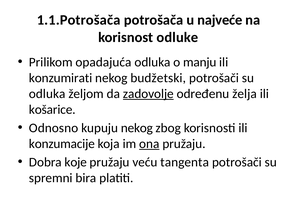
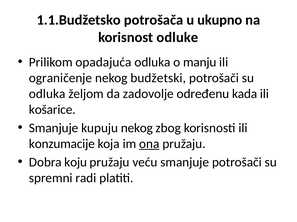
1.1.Potrošača: 1.1.Potrošača -> 1.1.Budžetsko (79, 20)
najveće: najveće -> ukupno (220, 20)
konzumirati: konzumirati -> ograničenje (61, 78)
zadovolje underline: present -> none (148, 94)
želja: želja -> kada (245, 94)
Odnosno: Odnosno -> Smanjuje (54, 128)
koje: koje -> koju (76, 163)
veću tangenta: tangenta -> smanjuje (185, 163)
bira: bira -> radi (86, 178)
